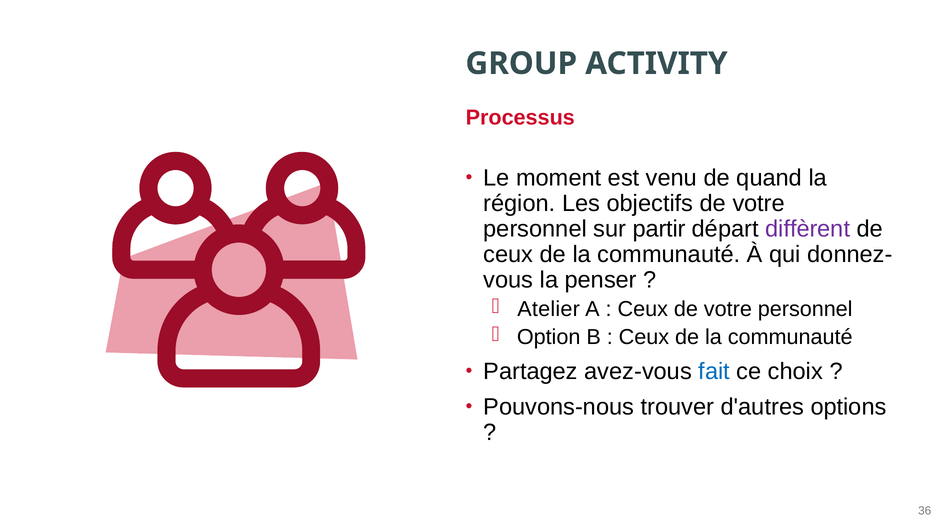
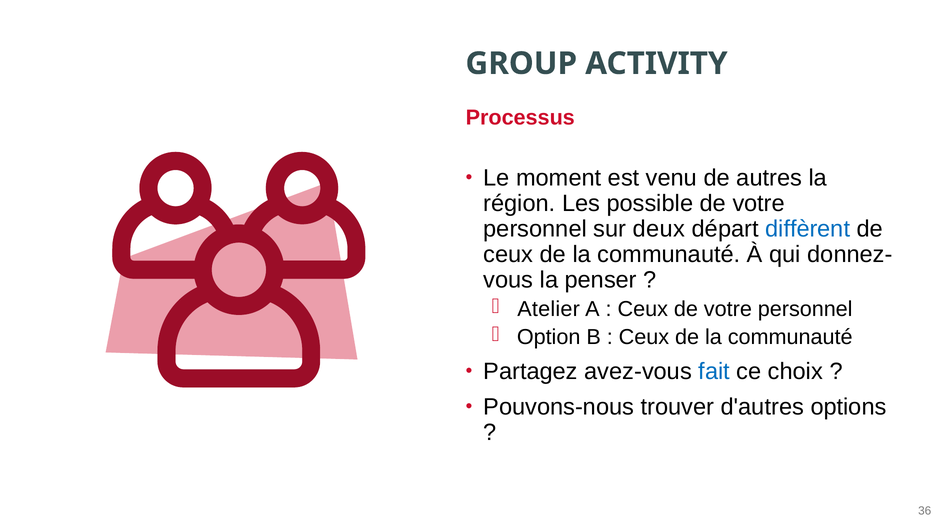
quand: quand -> autres (769, 178)
objectifs: objectifs -> possible (650, 203)
partir: partir -> deux (659, 229)
diffèrent colour: purple -> blue (808, 229)
